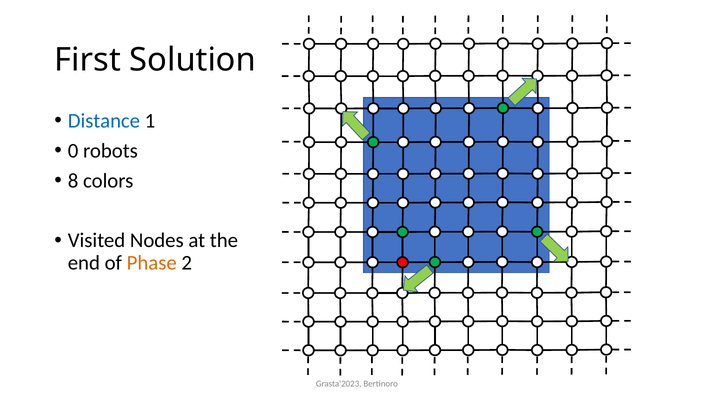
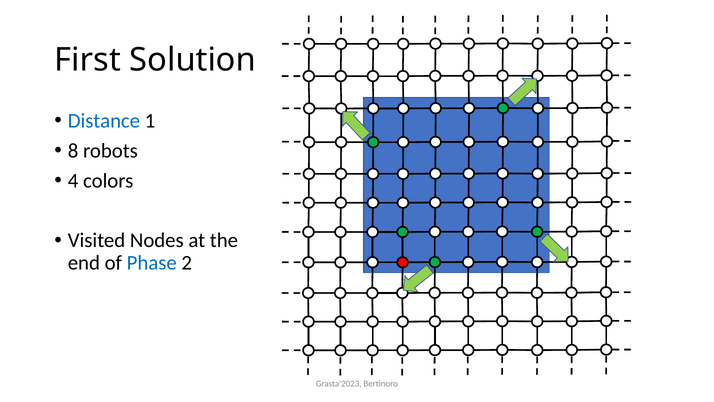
0: 0 -> 8 (73, 151)
8: 8 -> 4 (73, 180)
Phase colour: orange -> blue (152, 263)
